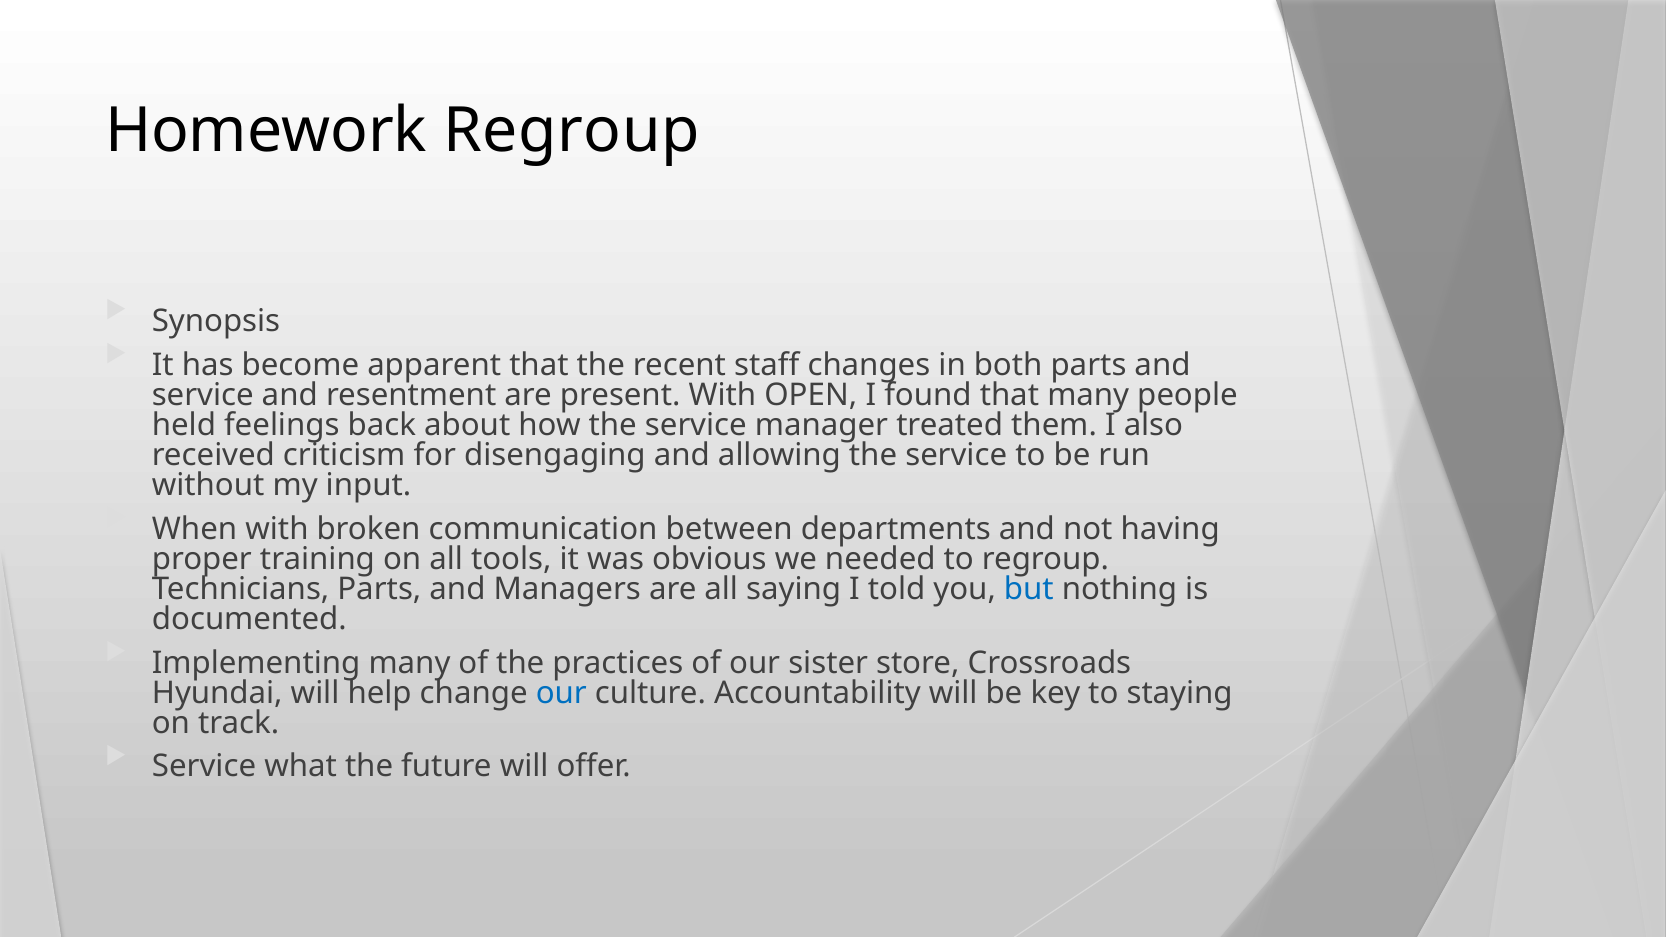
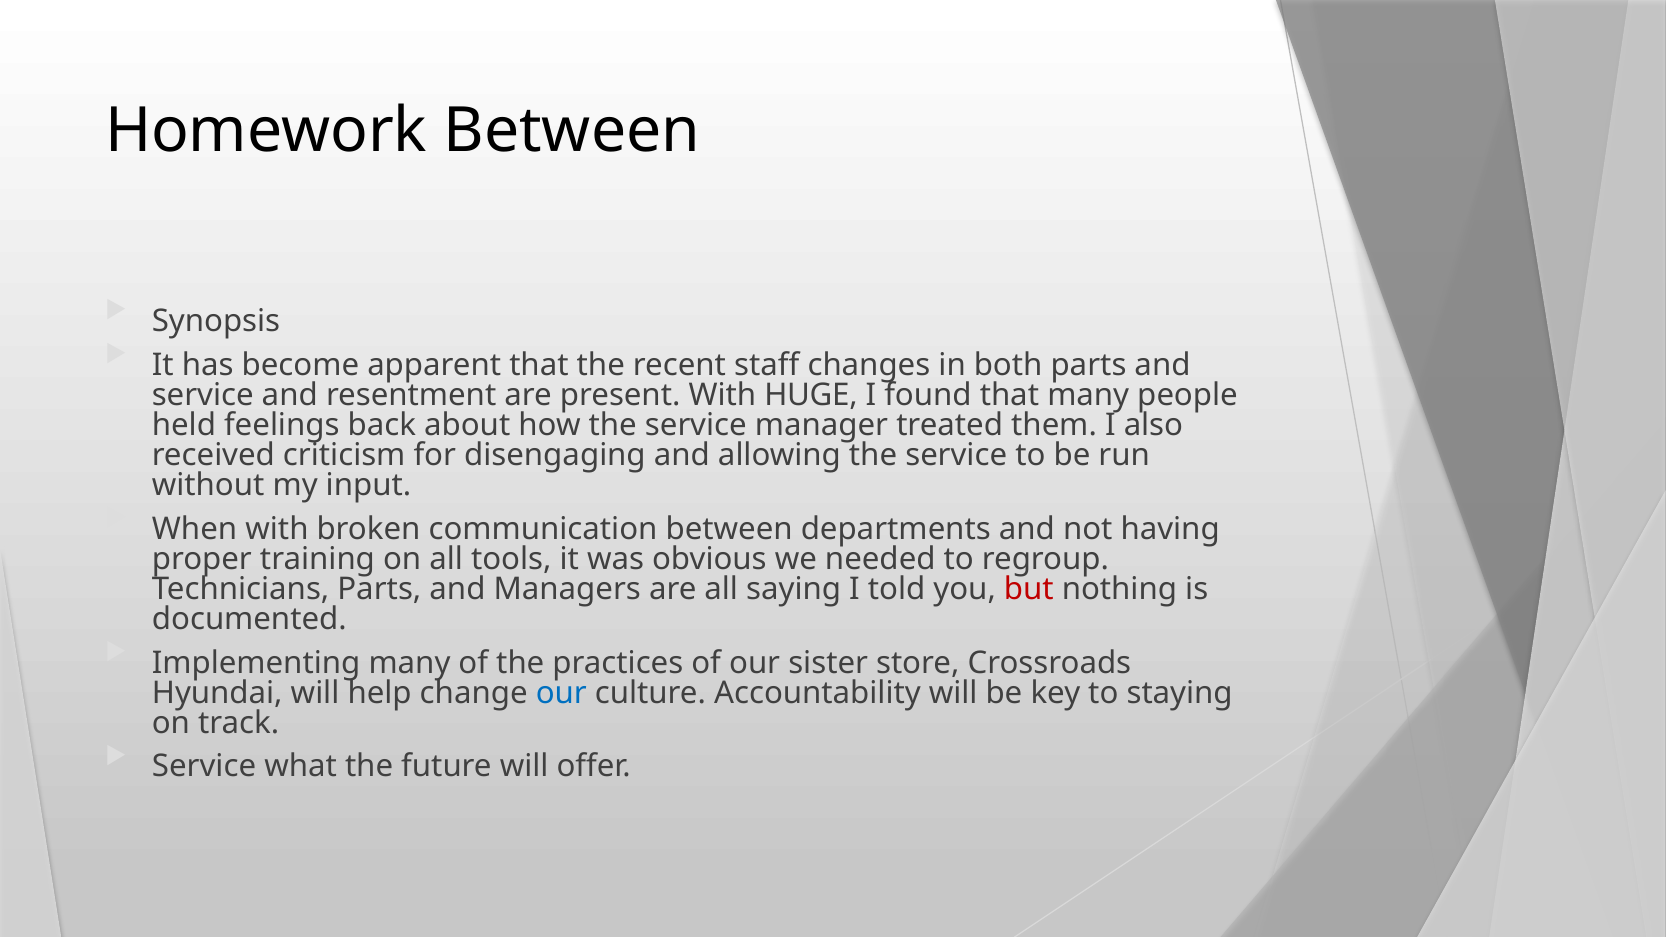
Homework Regroup: Regroup -> Between (572, 131)
OPEN: OPEN -> HUGE (811, 395)
but colour: blue -> red (1029, 589)
